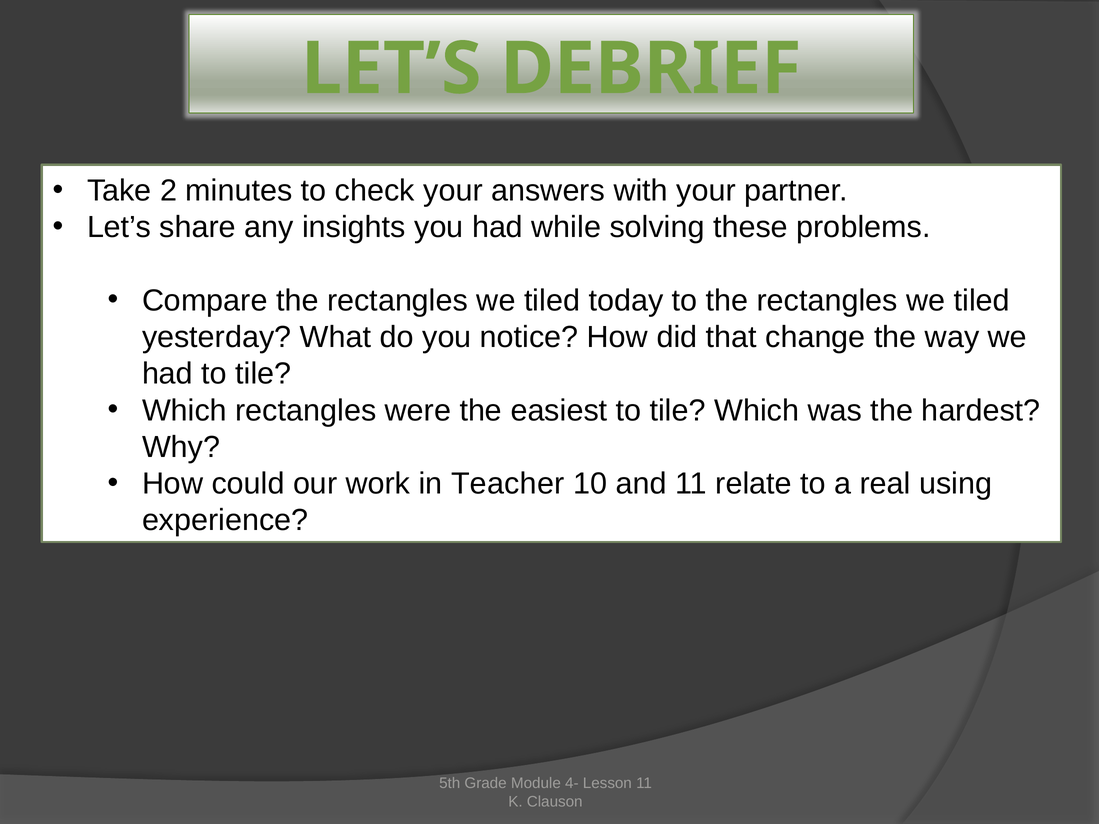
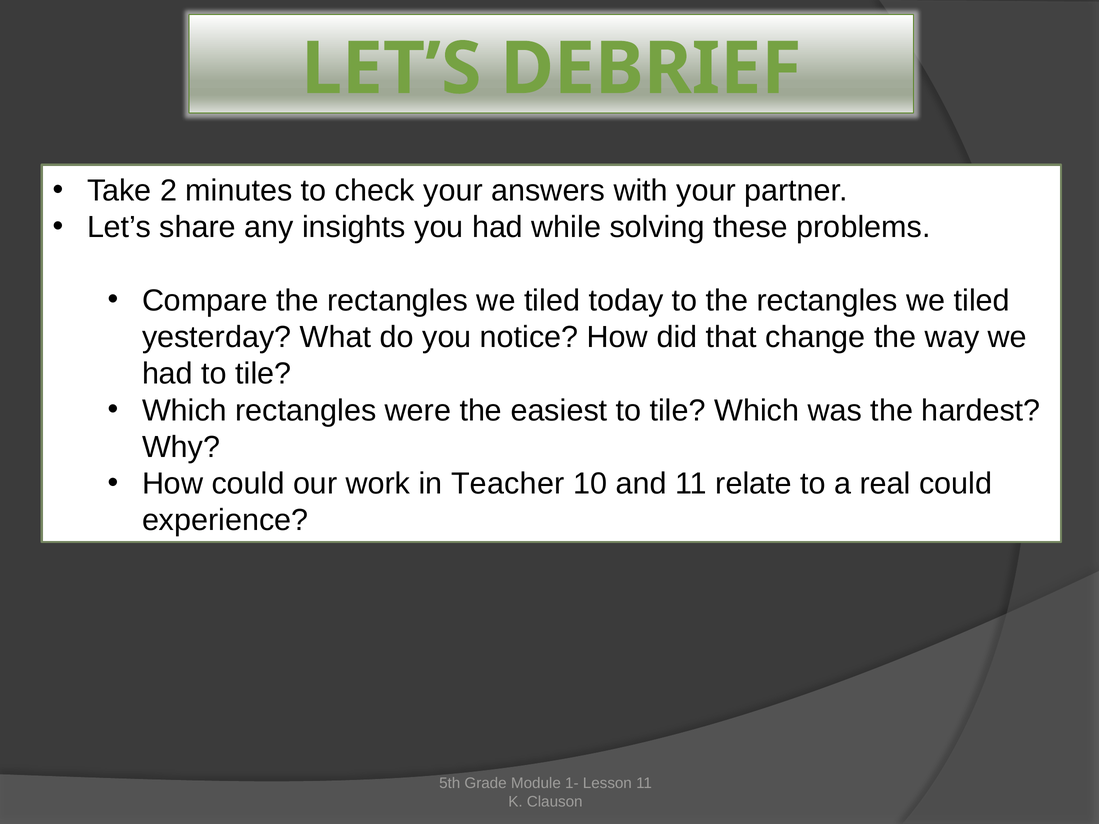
real using: using -> could (956, 484)
4-: 4- -> 1- (572, 784)
